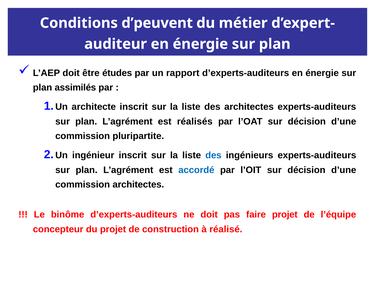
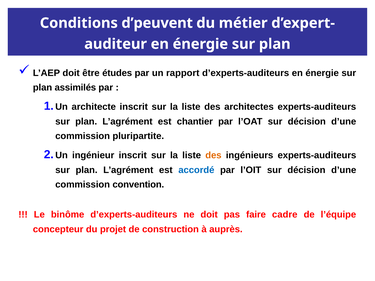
réalisés: réalisés -> chantier (195, 122)
des colour: blue -> orange (213, 155)
commission architectes: architectes -> convention (138, 185)
faire projet: projet -> cadre (285, 215)
réalisé: réalisé -> auprès (226, 229)
